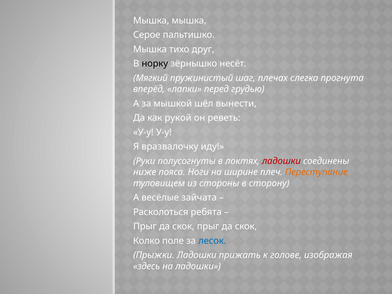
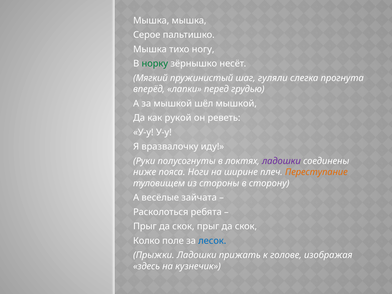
друг: друг -> ногу (203, 49)
норку colour: black -> green (155, 64)
плечах: плечах -> гуляли (273, 78)
шёл вынести: вынести -> мышкой (236, 103)
ладошки colour: red -> purple (281, 161)
на ладошки: ладошки -> кузнечик (198, 266)
